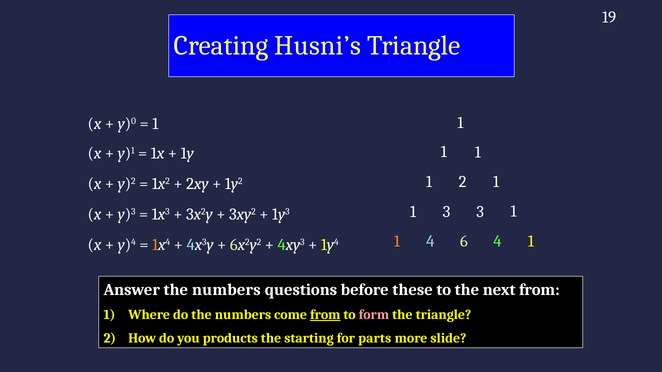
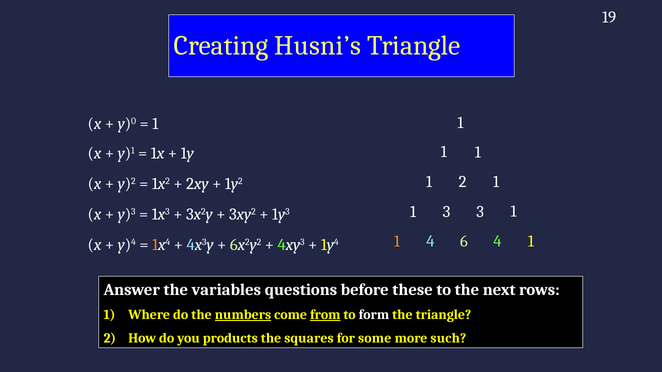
Answer the numbers: numbers -> variables (226, 290)
next from: from -> rows (539, 290)
numbers underline: none -> present (243, 315)
form colour: pink -> white (374, 315)
starting: starting -> squares (309, 338)
parts: parts -> some (375, 338)
slide: slide -> such (448, 338)
